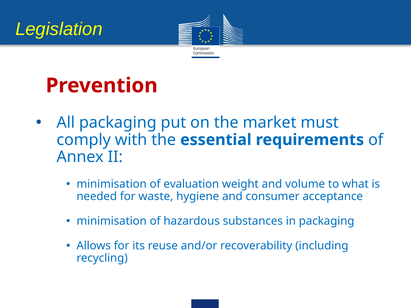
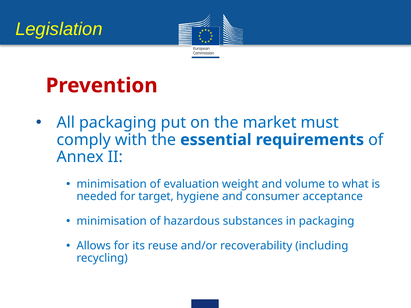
waste: waste -> target (156, 197)
